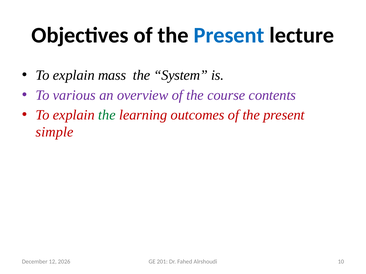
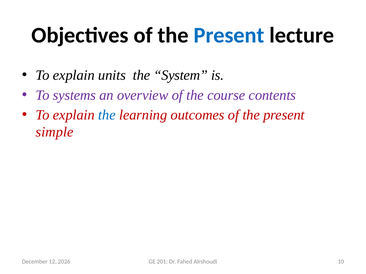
mass: mass -> units (112, 75)
various: various -> systems (74, 95)
the colour: green -> blue (107, 115)
